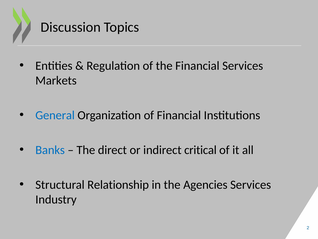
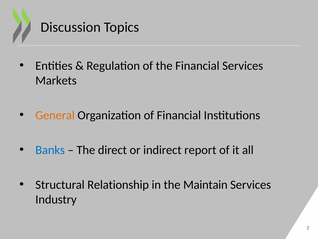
General colour: blue -> orange (55, 115)
critical: critical -> report (200, 150)
Agencies: Agencies -> Maintain (205, 184)
